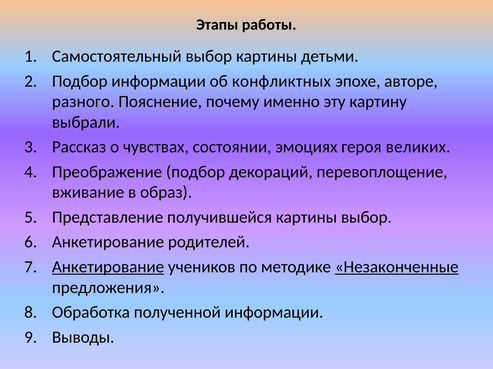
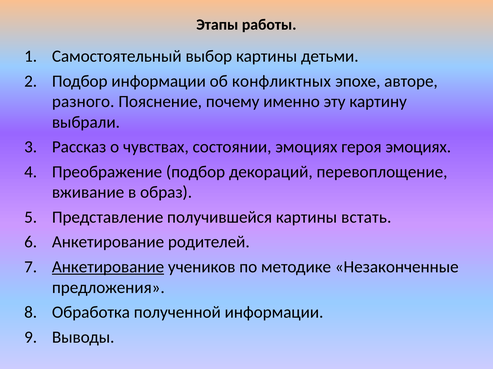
героя великих: великих -> эмоциях (418, 147)
картины выбор: выбор -> встать (366, 218)
Незаконченные underline: present -> none (397, 267)
